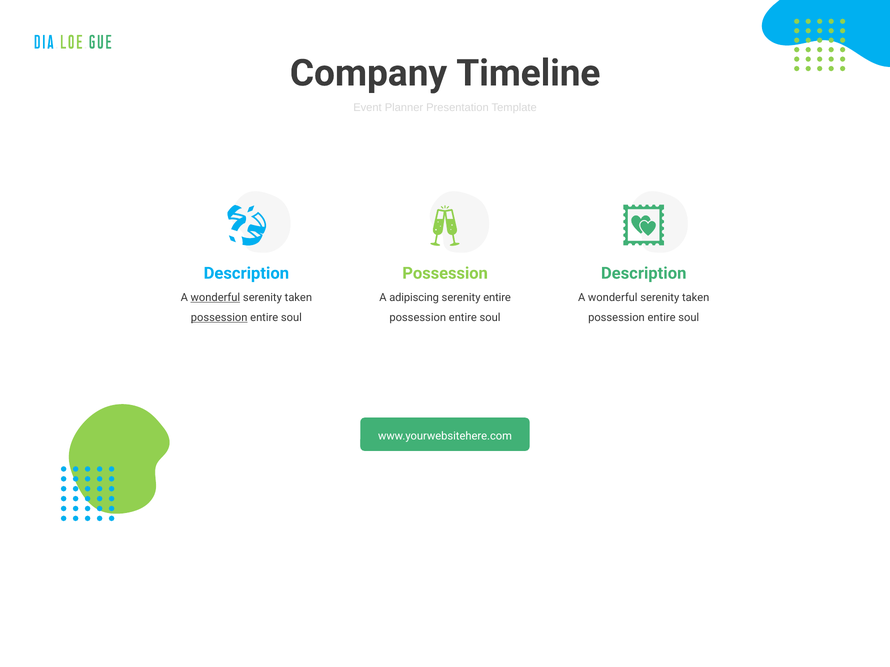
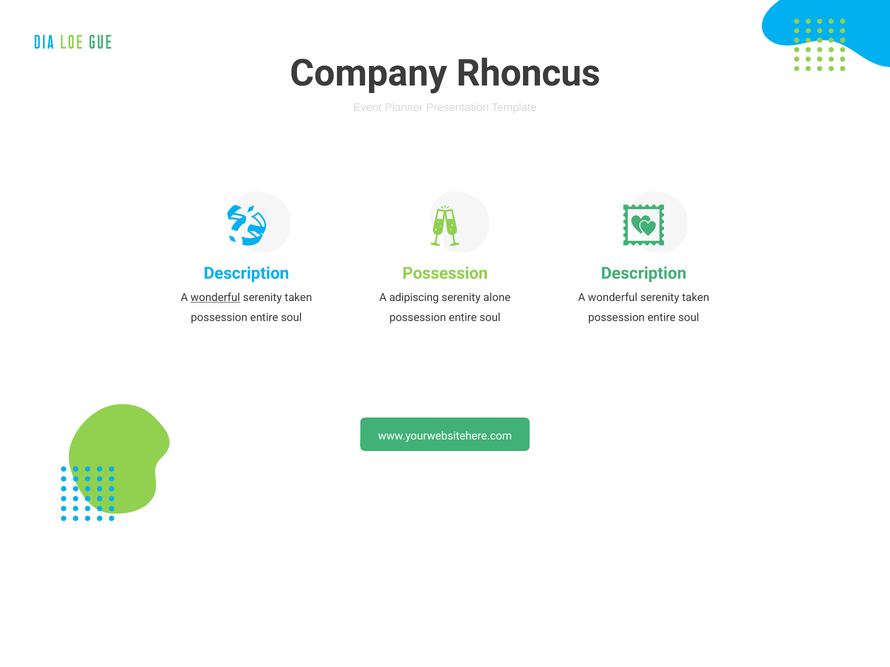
Timeline: Timeline -> Rhoncus (528, 73)
serenity entire: entire -> alone (497, 298)
possession underline: present -> none (219, 318)
